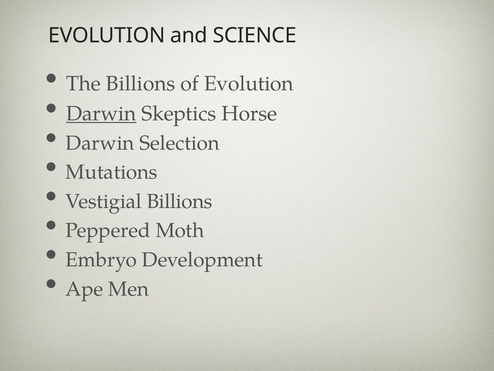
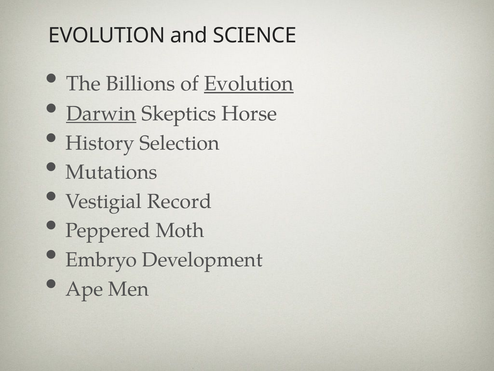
Evolution underline: none -> present (249, 84)
Darwin: Darwin -> History (100, 143)
Vestigial Billions: Billions -> Record (179, 201)
